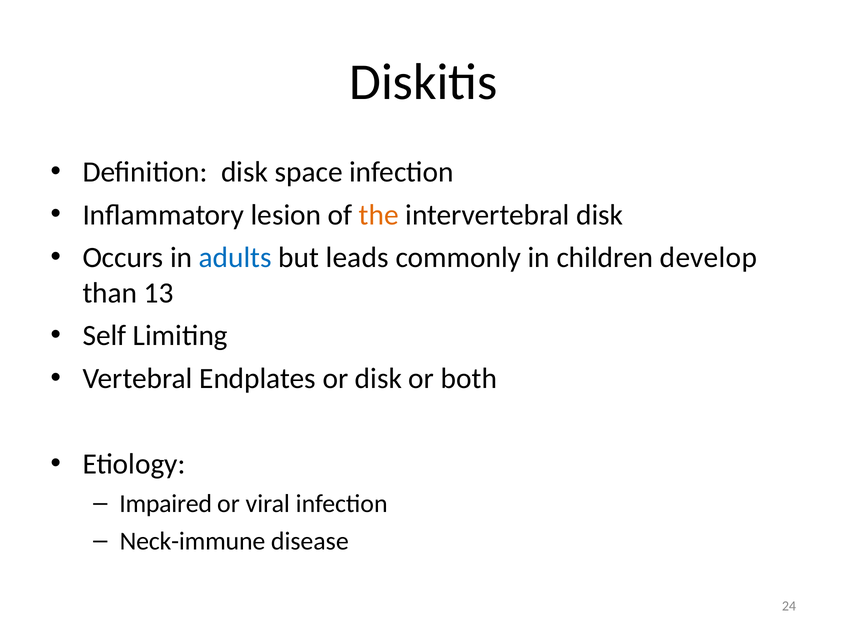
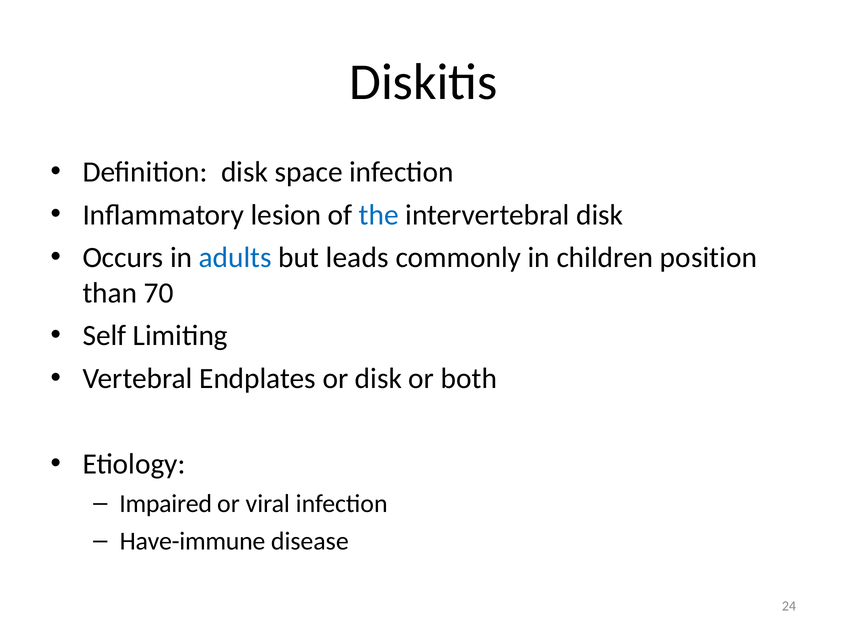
the colour: orange -> blue (379, 215)
develop: develop -> position (709, 258)
13: 13 -> 70 (159, 293)
Neck-immune: Neck-immune -> Have-immune (193, 542)
